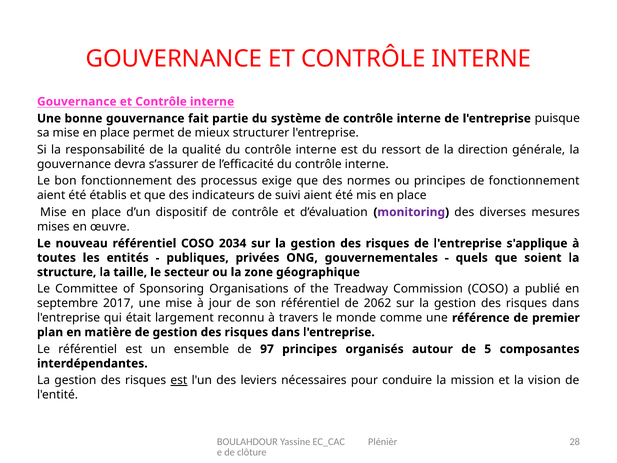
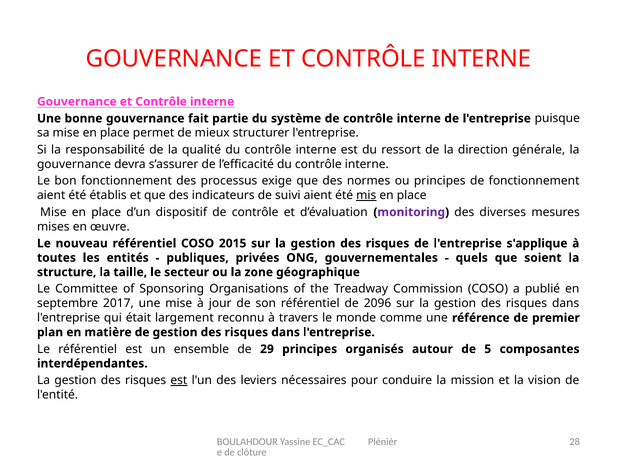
mis underline: none -> present (366, 195)
2034: 2034 -> 2015 (233, 243)
2062: 2062 -> 2096 (378, 303)
97: 97 -> 29 (267, 349)
